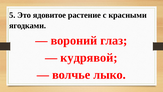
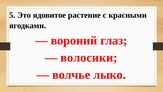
кудрявой: кудрявой -> волосики (89, 57)
